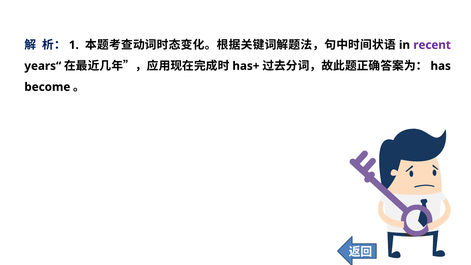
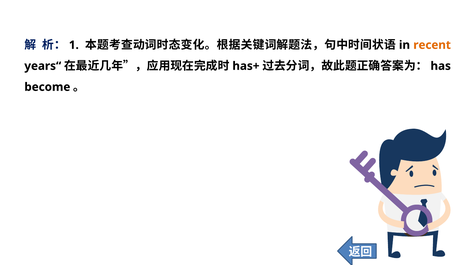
recent colour: purple -> orange (432, 45)
